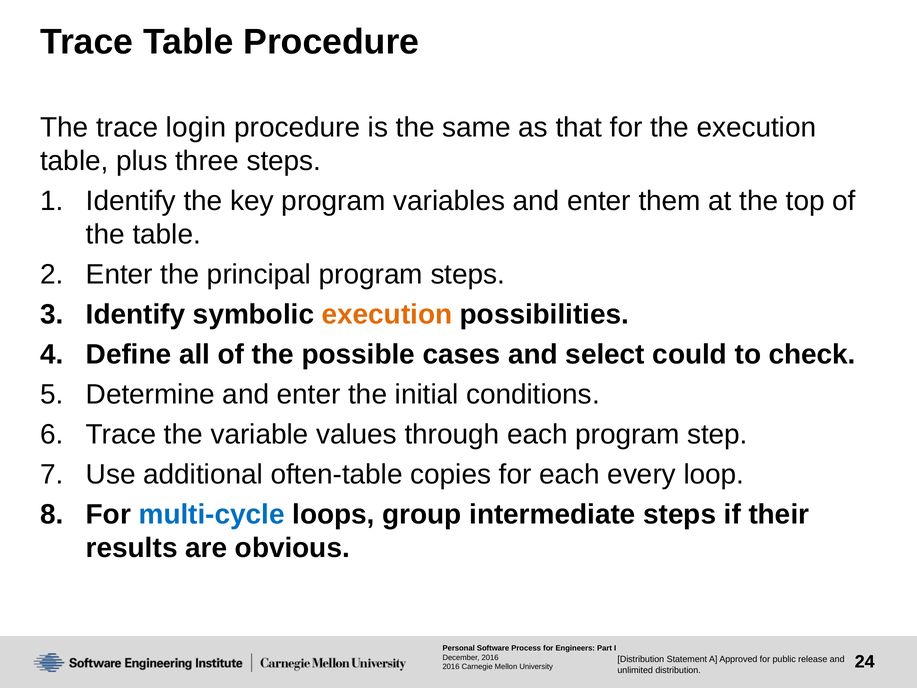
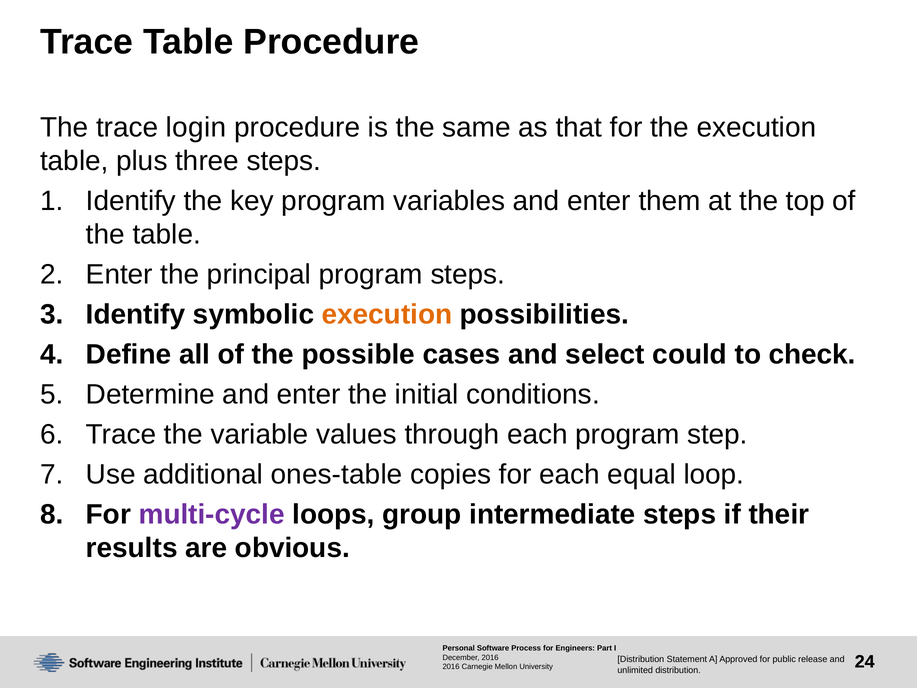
often-table: often-table -> ones-table (337, 474)
every: every -> equal (642, 474)
multi-cycle colour: blue -> purple (212, 514)
